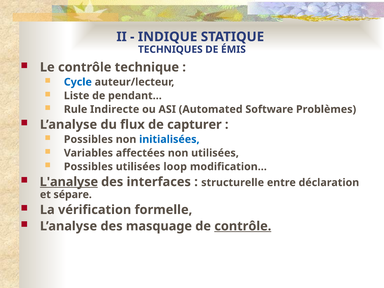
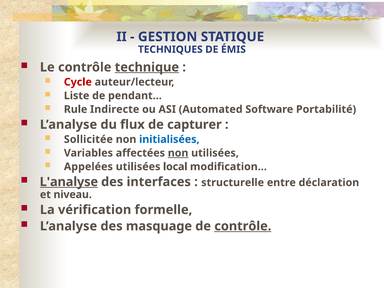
INDIQUE: INDIQUE -> GESTION (168, 37)
technique underline: none -> present (147, 67)
Cycle colour: blue -> red (78, 82)
Problèmes: Problèmes -> Portabilité (326, 109)
Possibles: Possibles -> Sollicitée (88, 139)
non underline: none -> present (178, 153)
Possibles: Possibles -> Appelées (88, 167)
loop: loop -> local (175, 167)
sépare: sépare -> niveau (73, 195)
